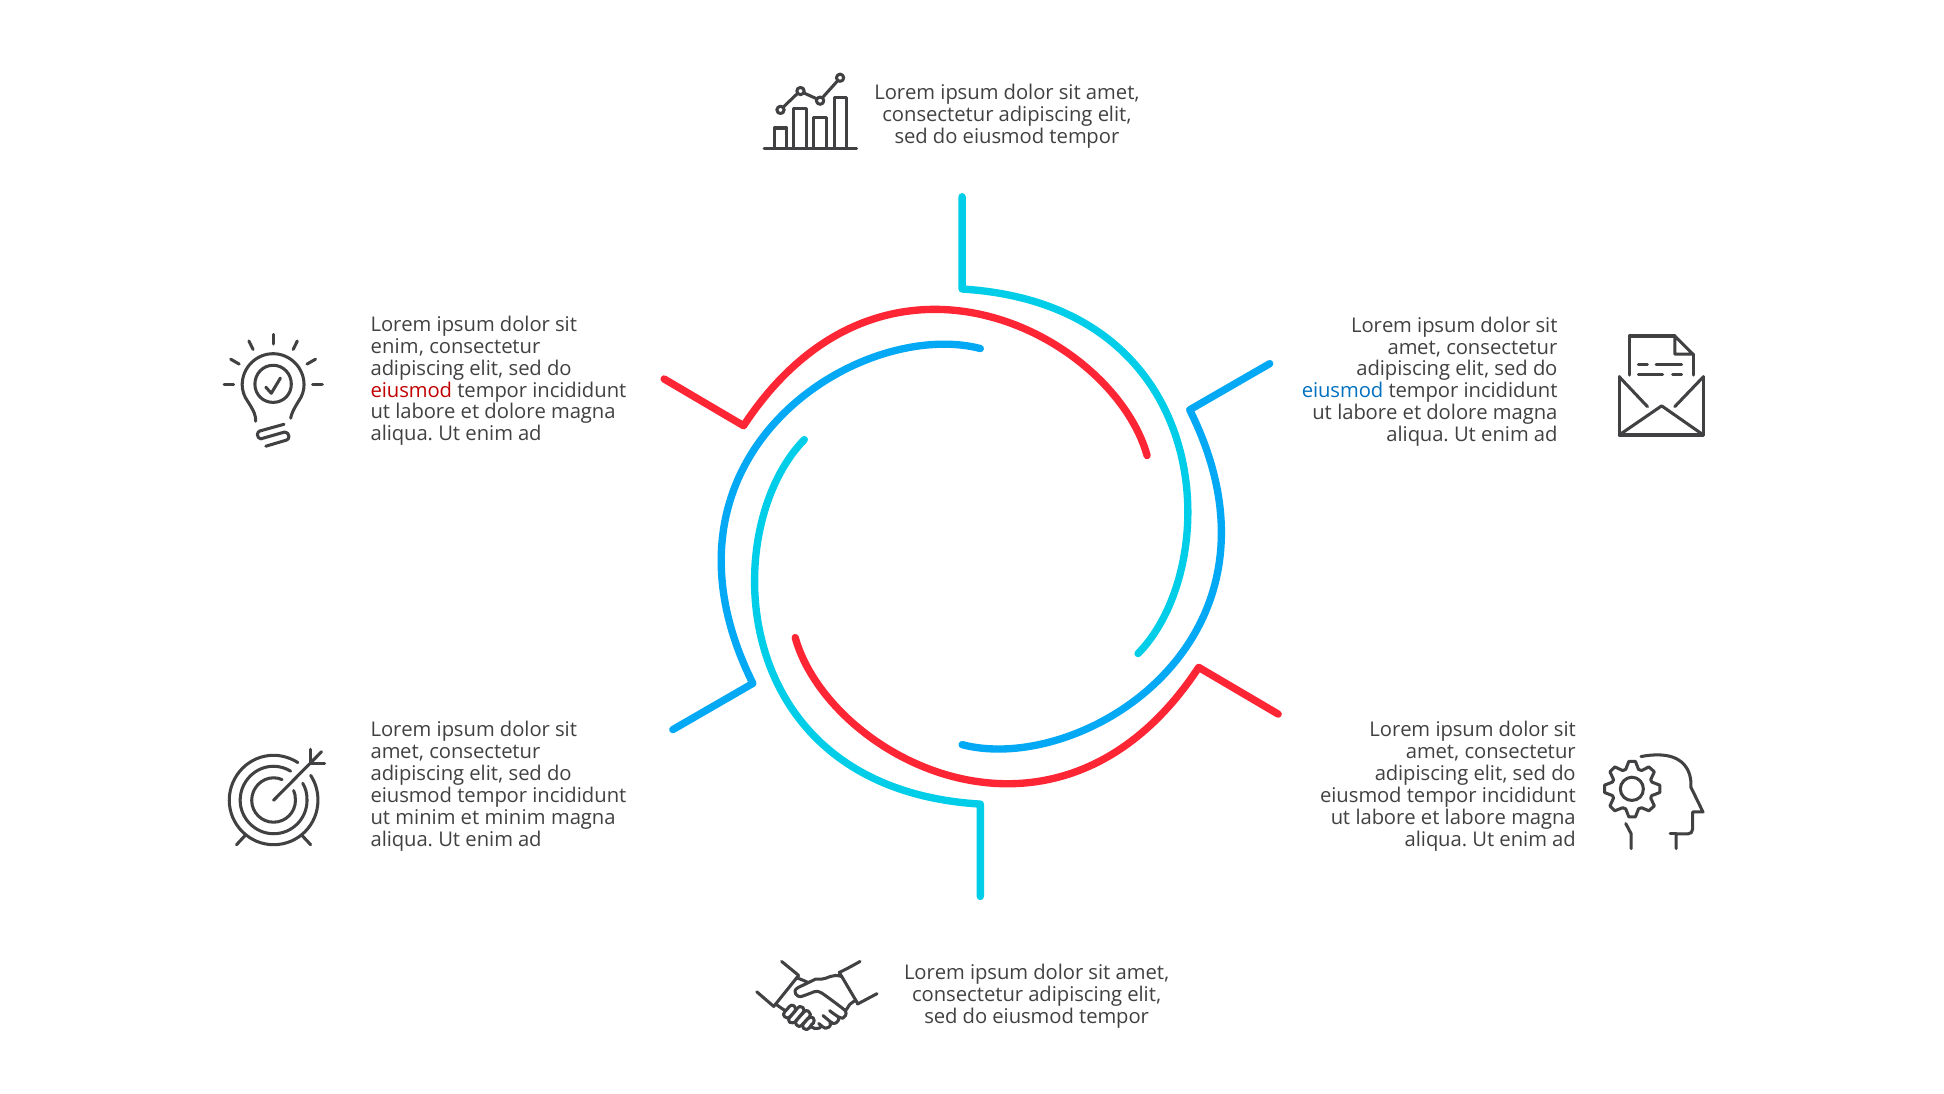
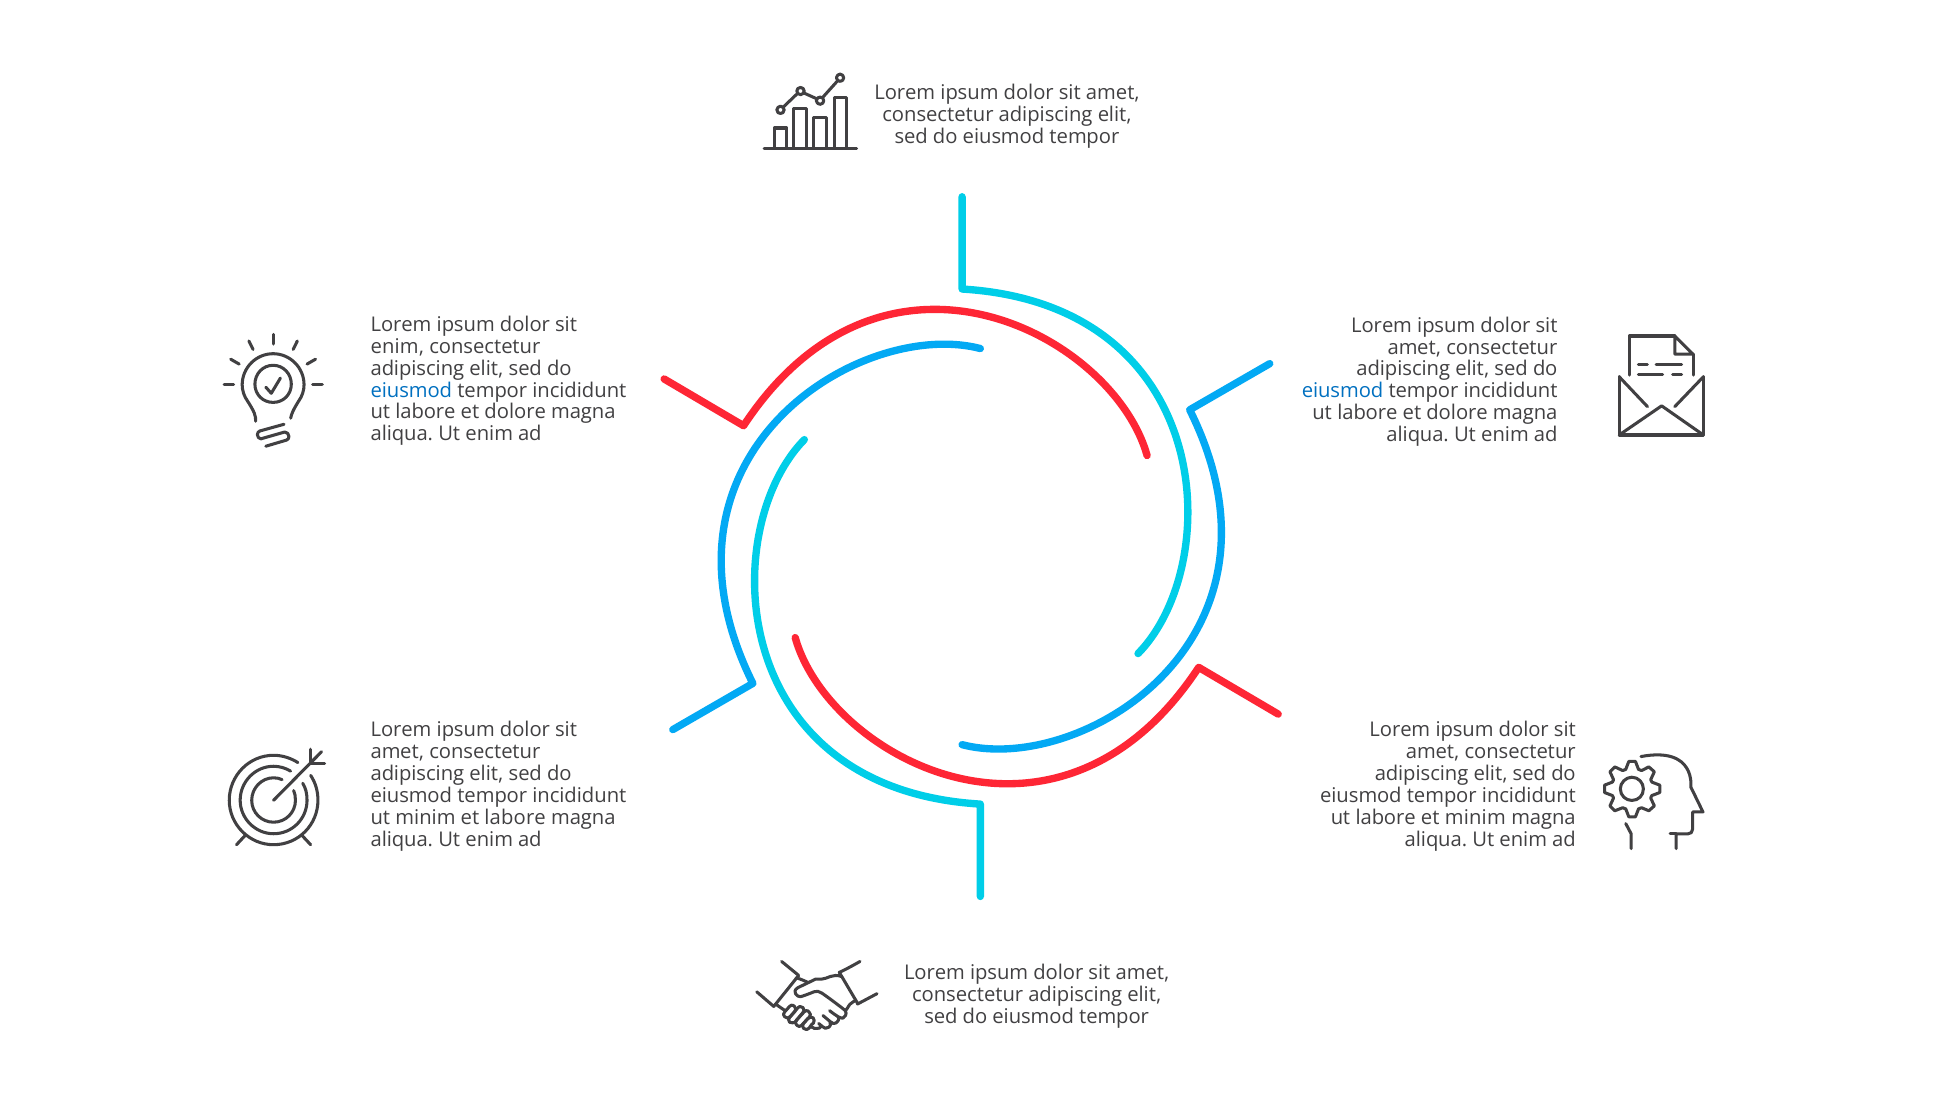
eiusmod colour: red -> blue (411, 390)
et minim: minim -> labore (515, 817)
et labore: labore -> minim (1475, 817)
